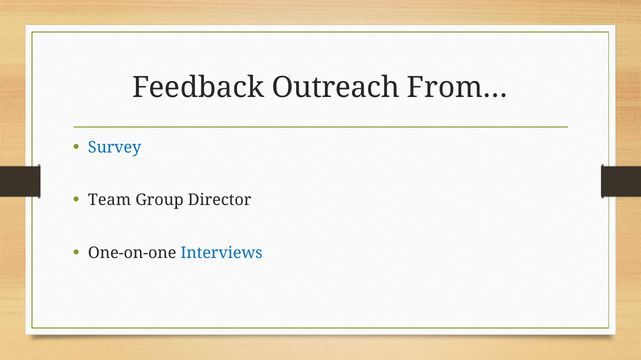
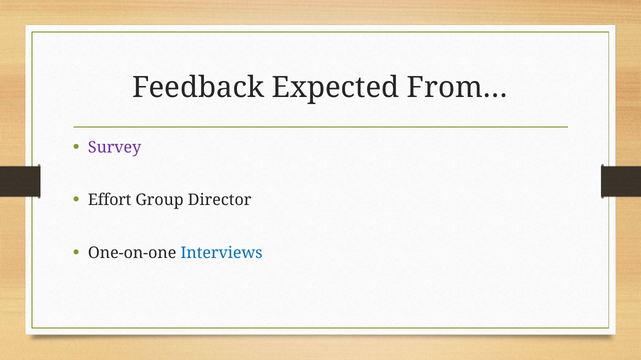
Outreach: Outreach -> Expected (336, 88)
Survey colour: blue -> purple (115, 148)
Team: Team -> Effort (110, 200)
